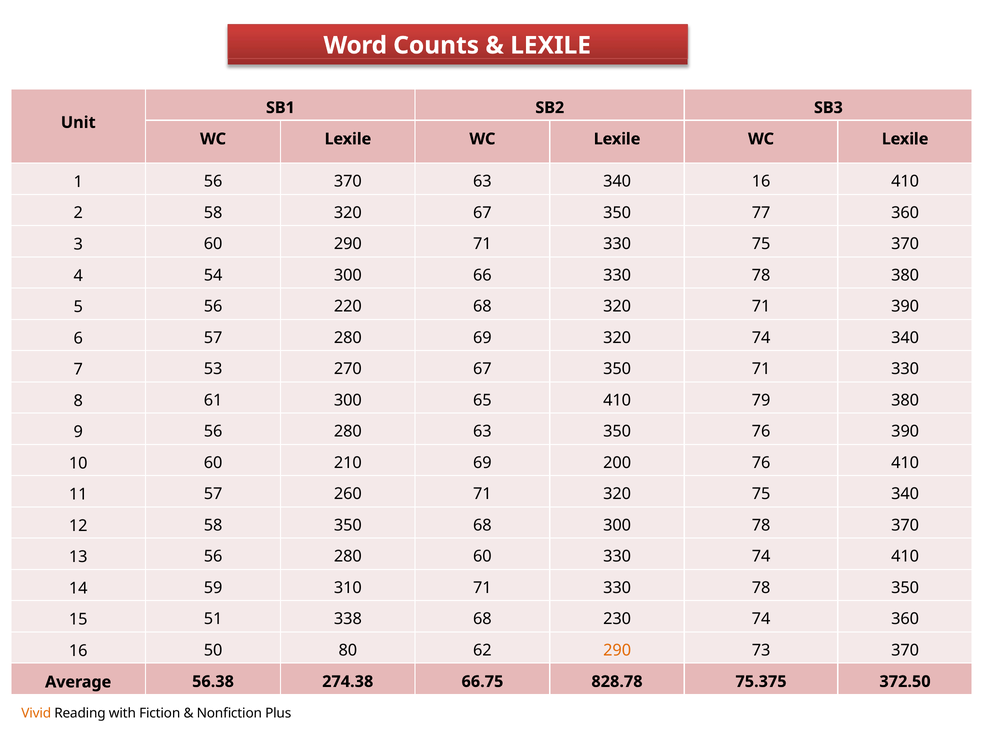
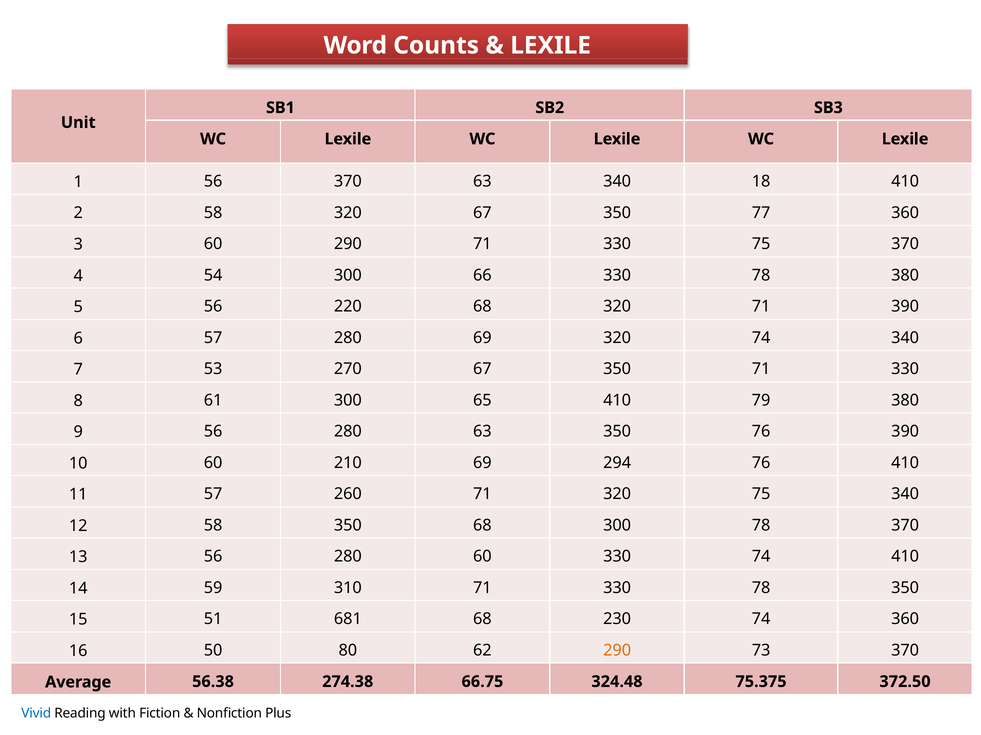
340 16: 16 -> 18 (761, 182)
200: 200 -> 294 (617, 463)
338: 338 -> 681 (348, 620)
828.78: 828.78 -> 324.48 (617, 682)
Vivid colour: orange -> blue (36, 714)
